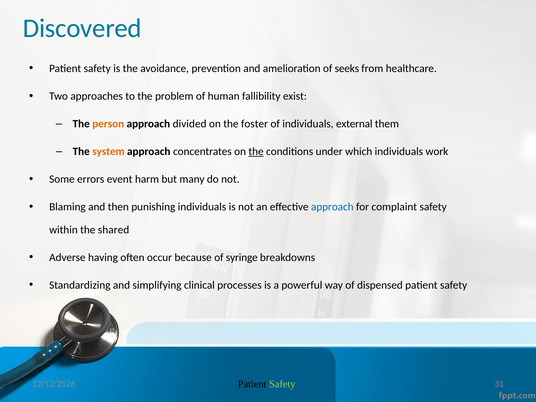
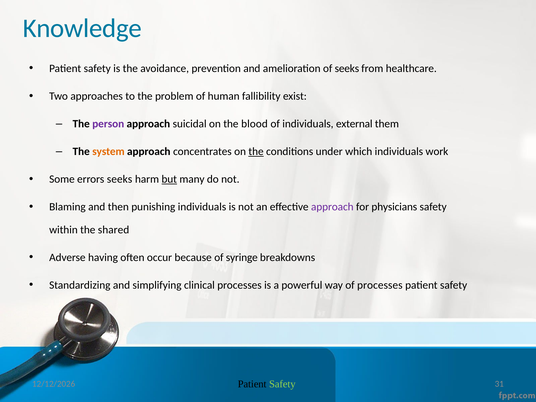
Discovered: Discovered -> Knowledge (82, 28)
person colour: orange -> purple (108, 124)
divided: divided -> suicidal (190, 124)
foster: foster -> blood (254, 124)
errors event: event -> seeks (120, 179)
but underline: none -> present (169, 179)
approach colour: blue -> purple (332, 207)
complaint: complaint -> physicians (394, 207)
of dispensed: dispensed -> processes (380, 285)
